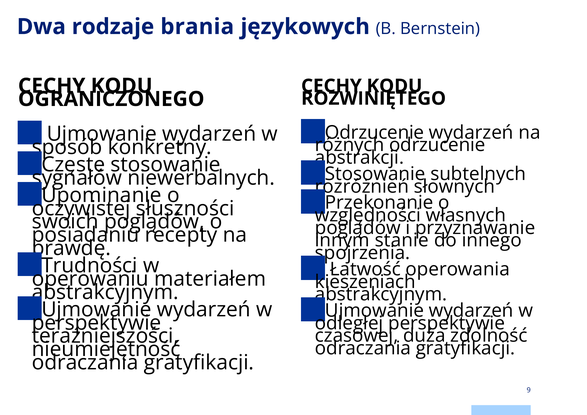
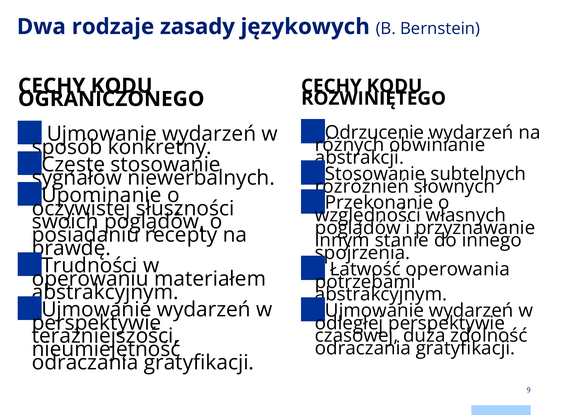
brania: brania -> zasady (197, 27)
różnych odrzucenie: odrzucenie -> obwinianie (437, 145)
kieszeniach: kieszeniach -> potrzebami (365, 282)
